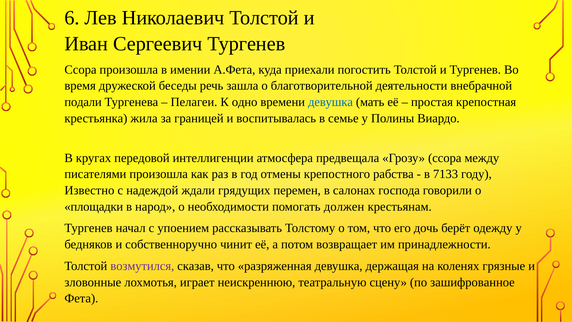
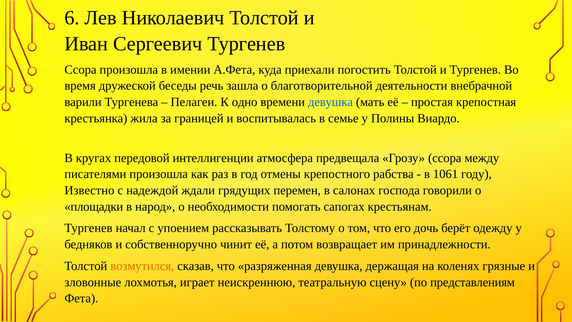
подали: подали -> варили (83, 102)
7133: 7133 -> 1061 (446, 174)
должен: должен -> сапогах (344, 206)
возмутился colour: purple -> orange (142, 266)
зашифрованное: зашифрованное -> представлениям (473, 282)
